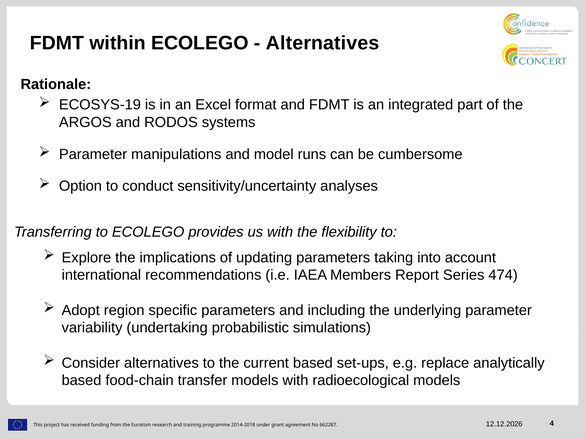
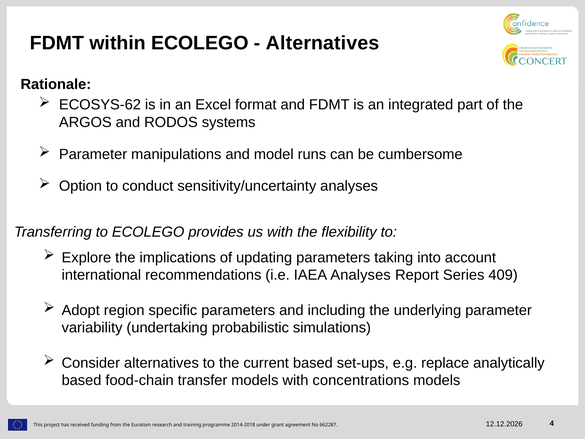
ECOSYS-19: ECOSYS-19 -> ECOSYS-62 (100, 105)
IAEA Members: Members -> Analyses (361, 275)
474: 474 -> 409 (503, 275)
radioecological: radioecological -> concentrations (361, 380)
